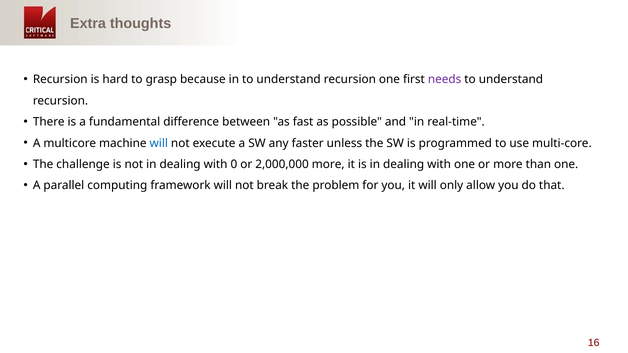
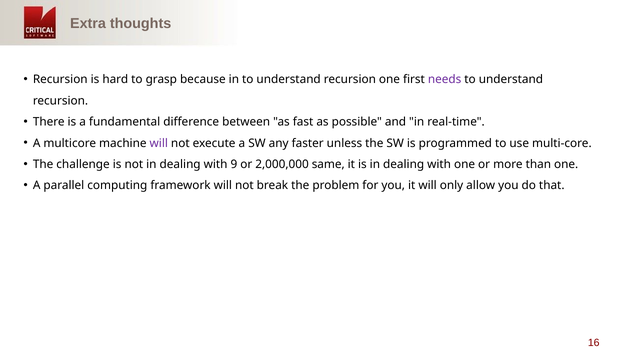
will colour: blue -> purple (159, 143)
0: 0 -> 9 (234, 164)
2,000,000 more: more -> same (328, 164)
